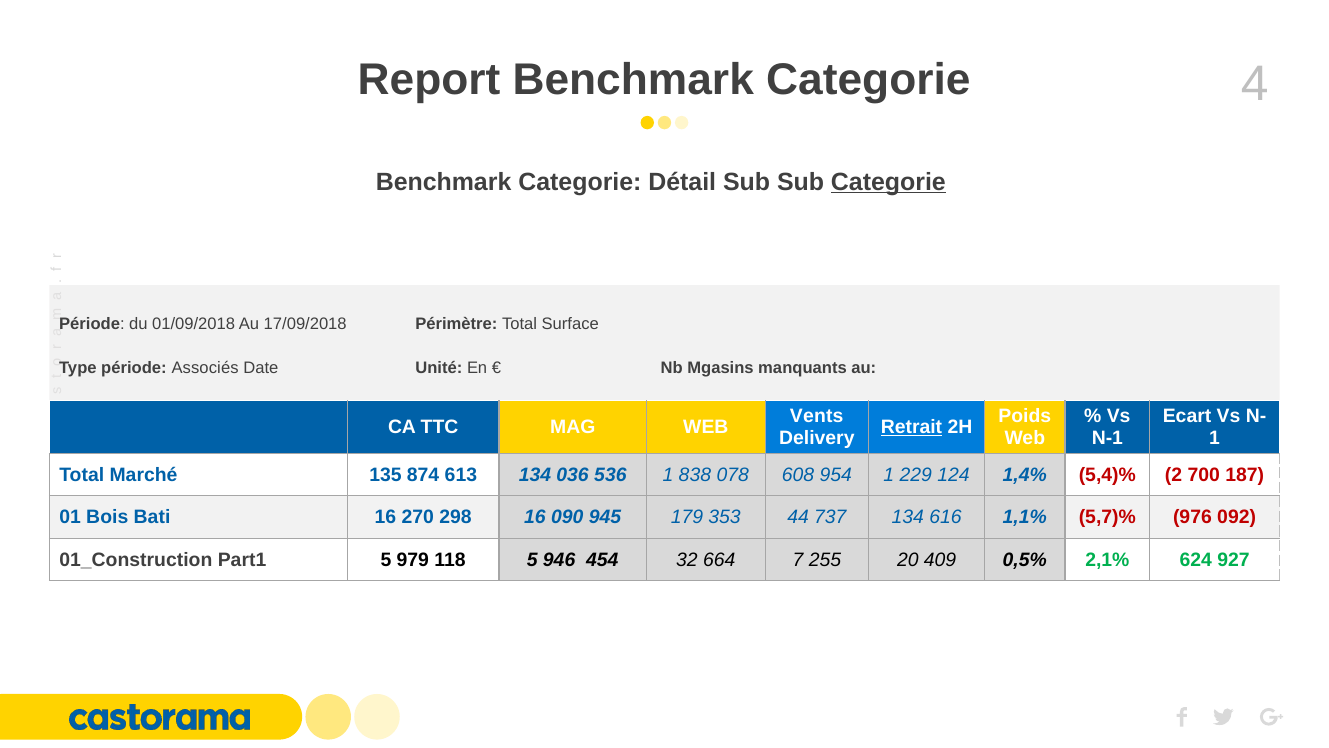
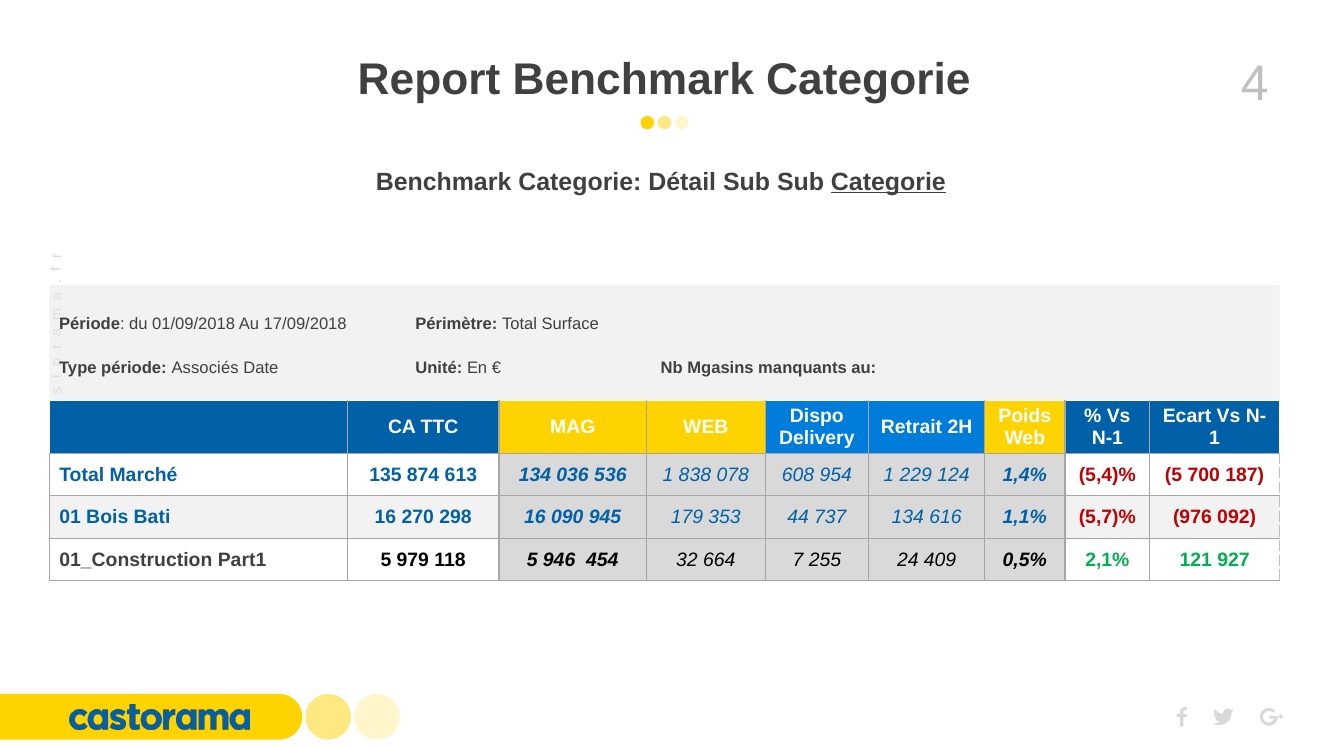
Vents: Vents -> Dispo (817, 416)
Retrait underline: present -> none (912, 427)
5,4)% 2: 2 -> 5 (1174, 475)
20: 20 -> 24 (908, 559)
624: 624 -> 121 (1196, 559)
